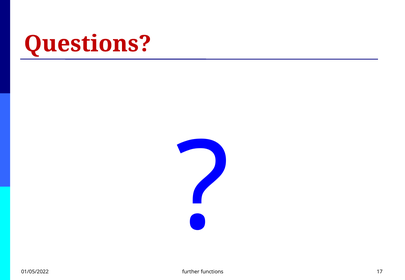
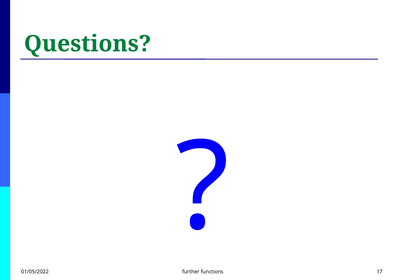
Questions colour: red -> green (88, 44)
